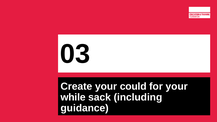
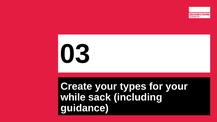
could: could -> types (133, 86)
